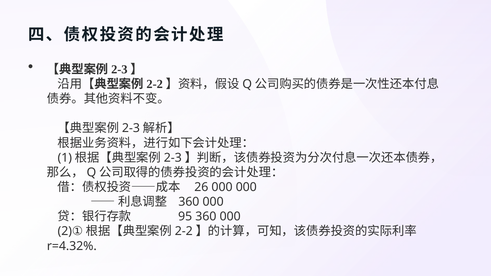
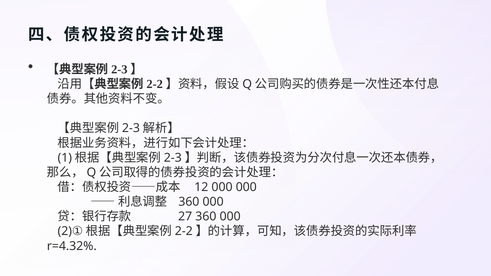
26: 26 -> 12 (201, 187)
95: 95 -> 27 (185, 217)
